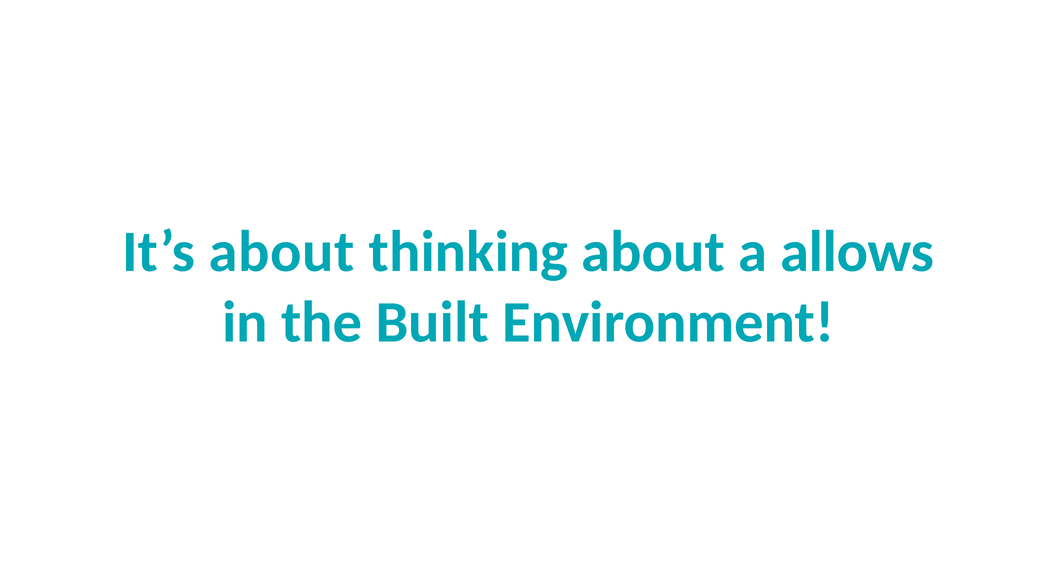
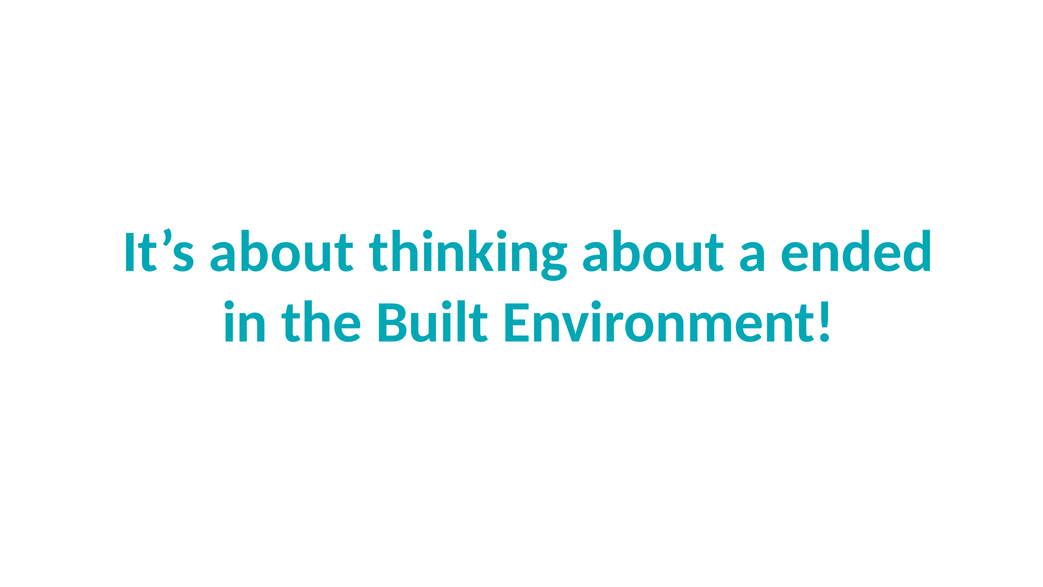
a allows: allows -> ended (857, 252)
